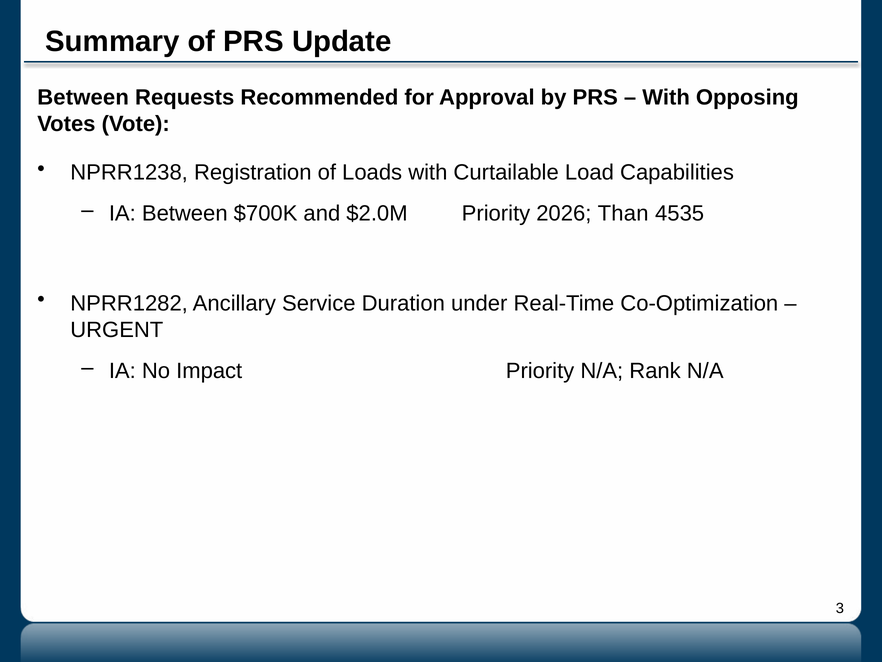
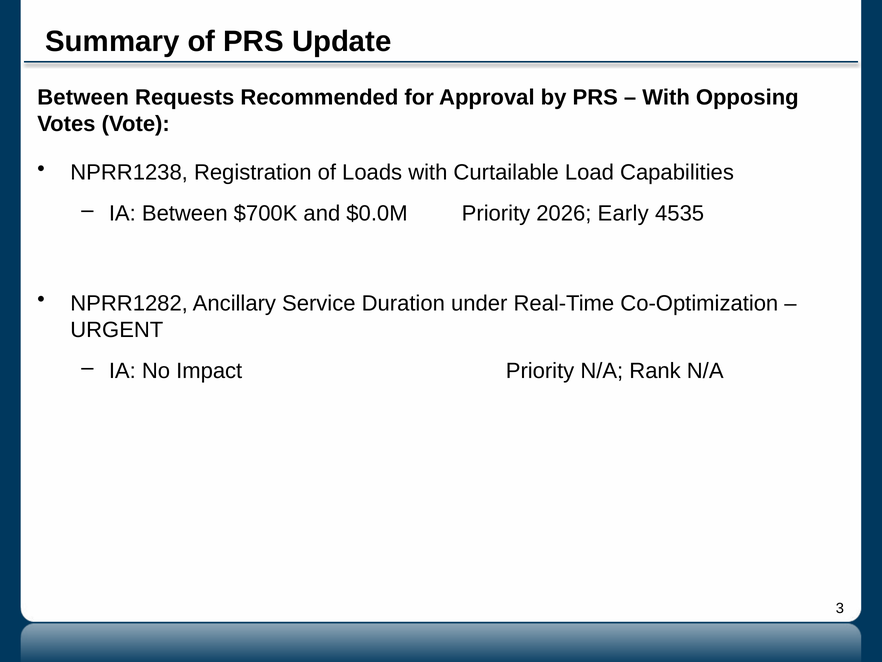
$2.0M: $2.0M -> $0.0M (377, 213)
Than: Than -> Early (623, 213)
